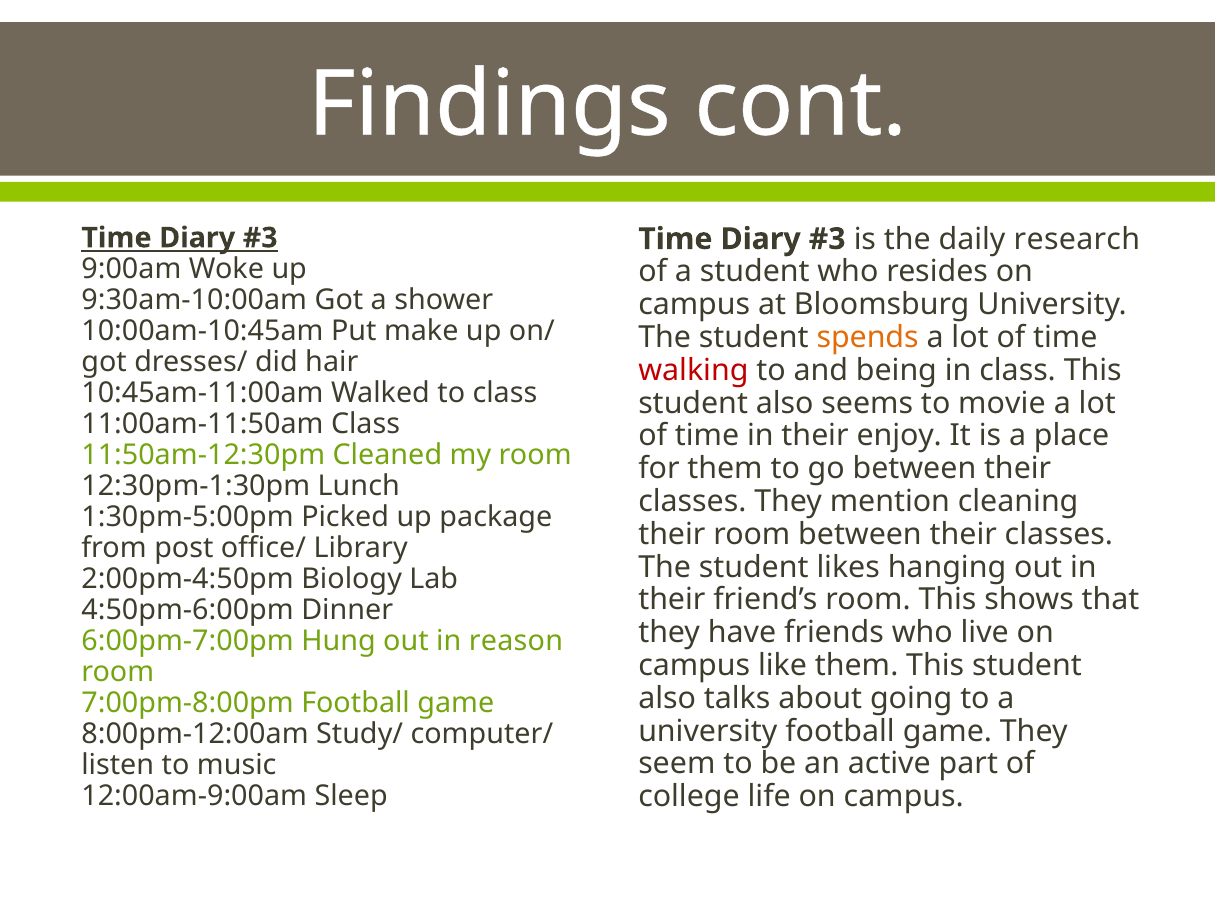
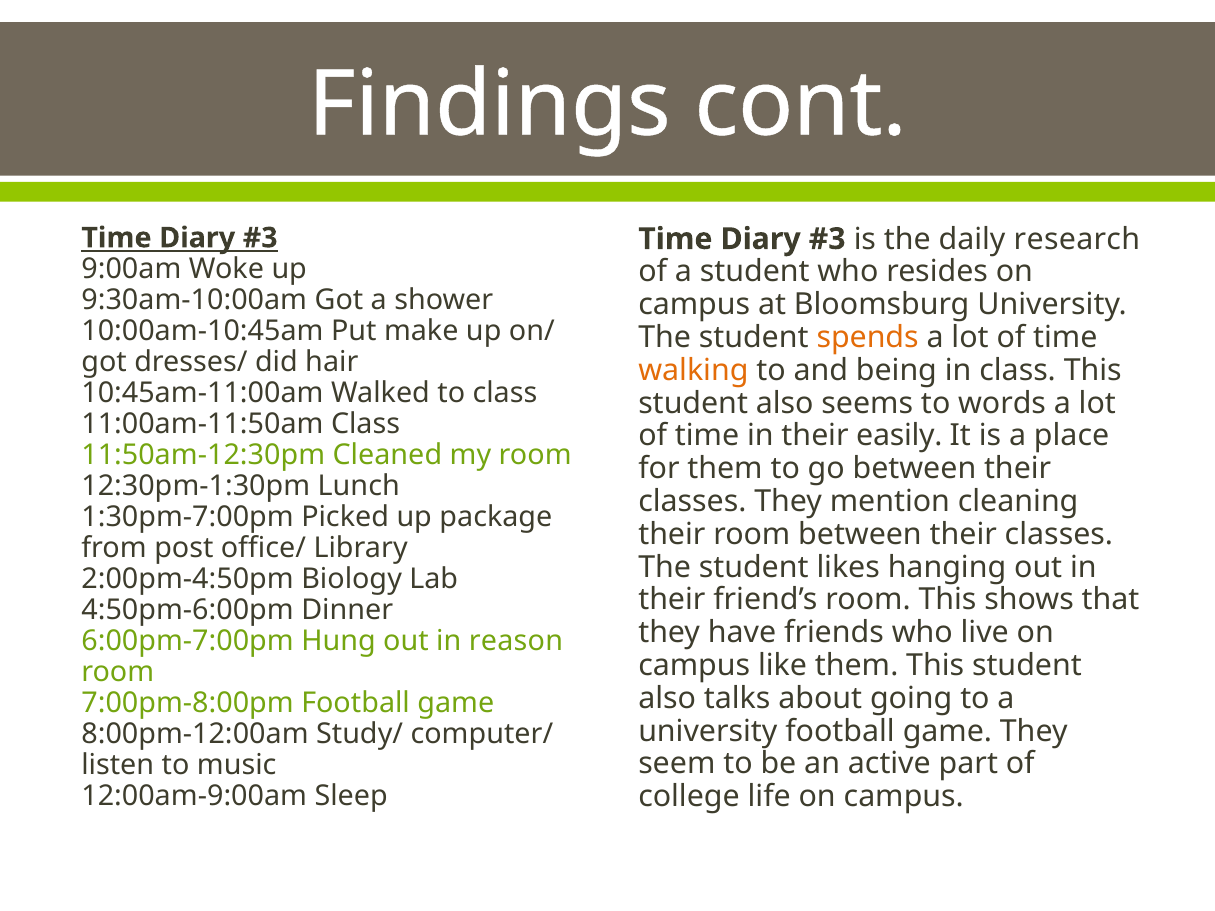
walking colour: red -> orange (693, 370)
movie: movie -> words (1002, 403)
enjoy: enjoy -> easily (899, 436)
1:30pm-5:00pm: 1:30pm-5:00pm -> 1:30pm-7:00pm (188, 517)
